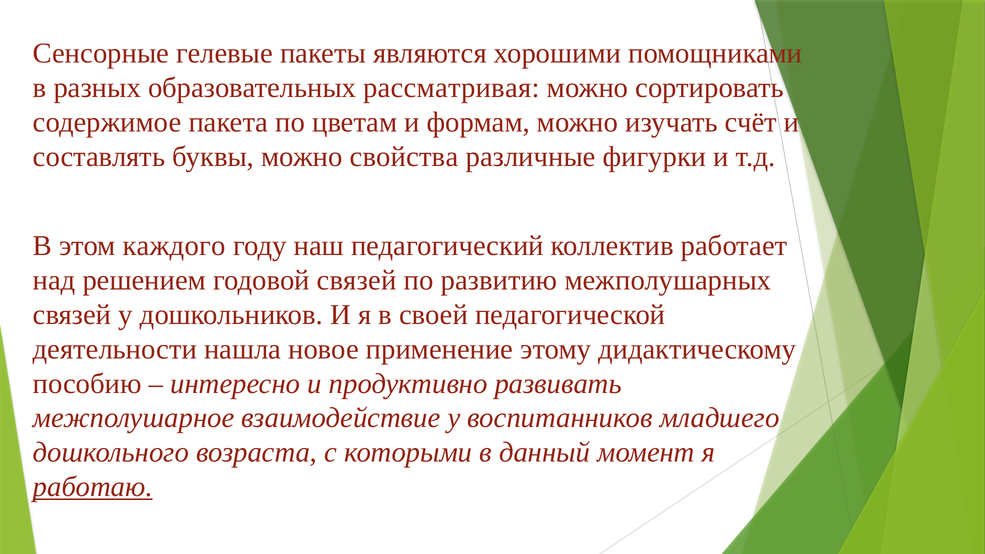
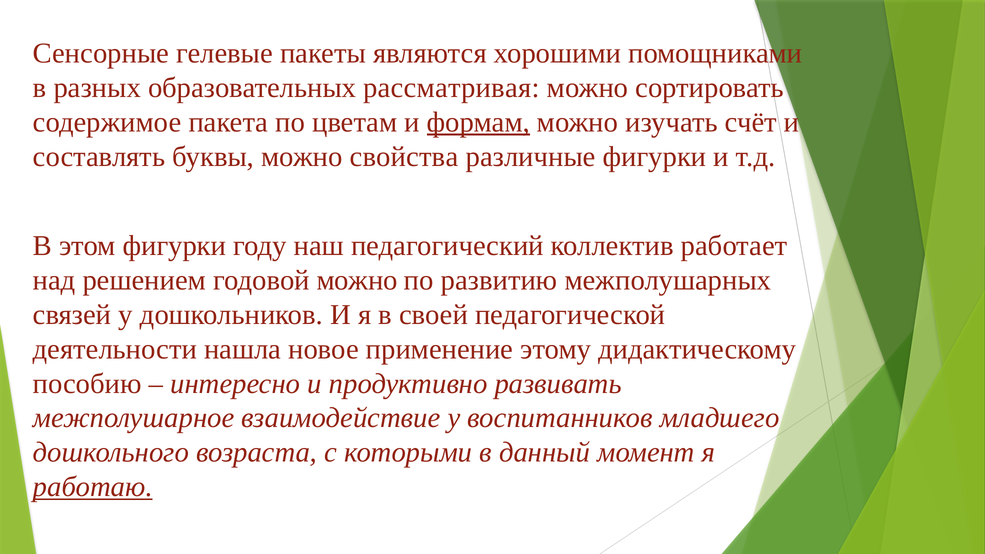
формам underline: none -> present (478, 122)
этом каждого: каждого -> фигурки (174, 246)
годовой связей: связей -> можно (357, 280)
